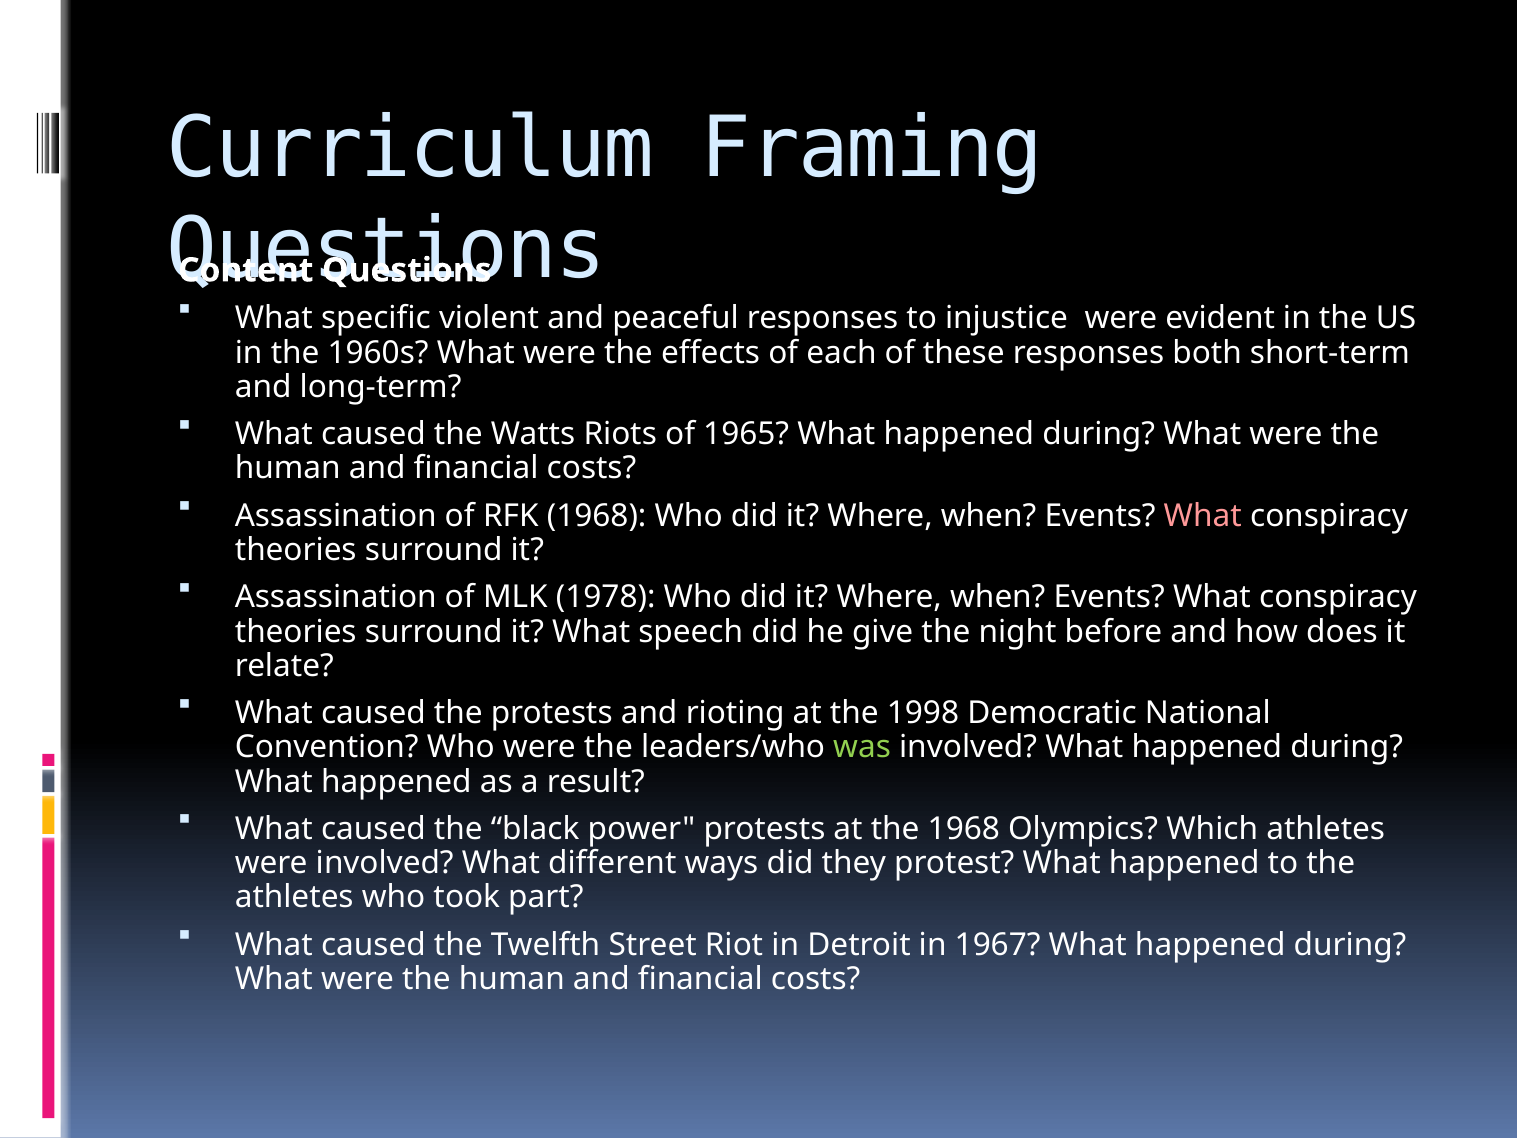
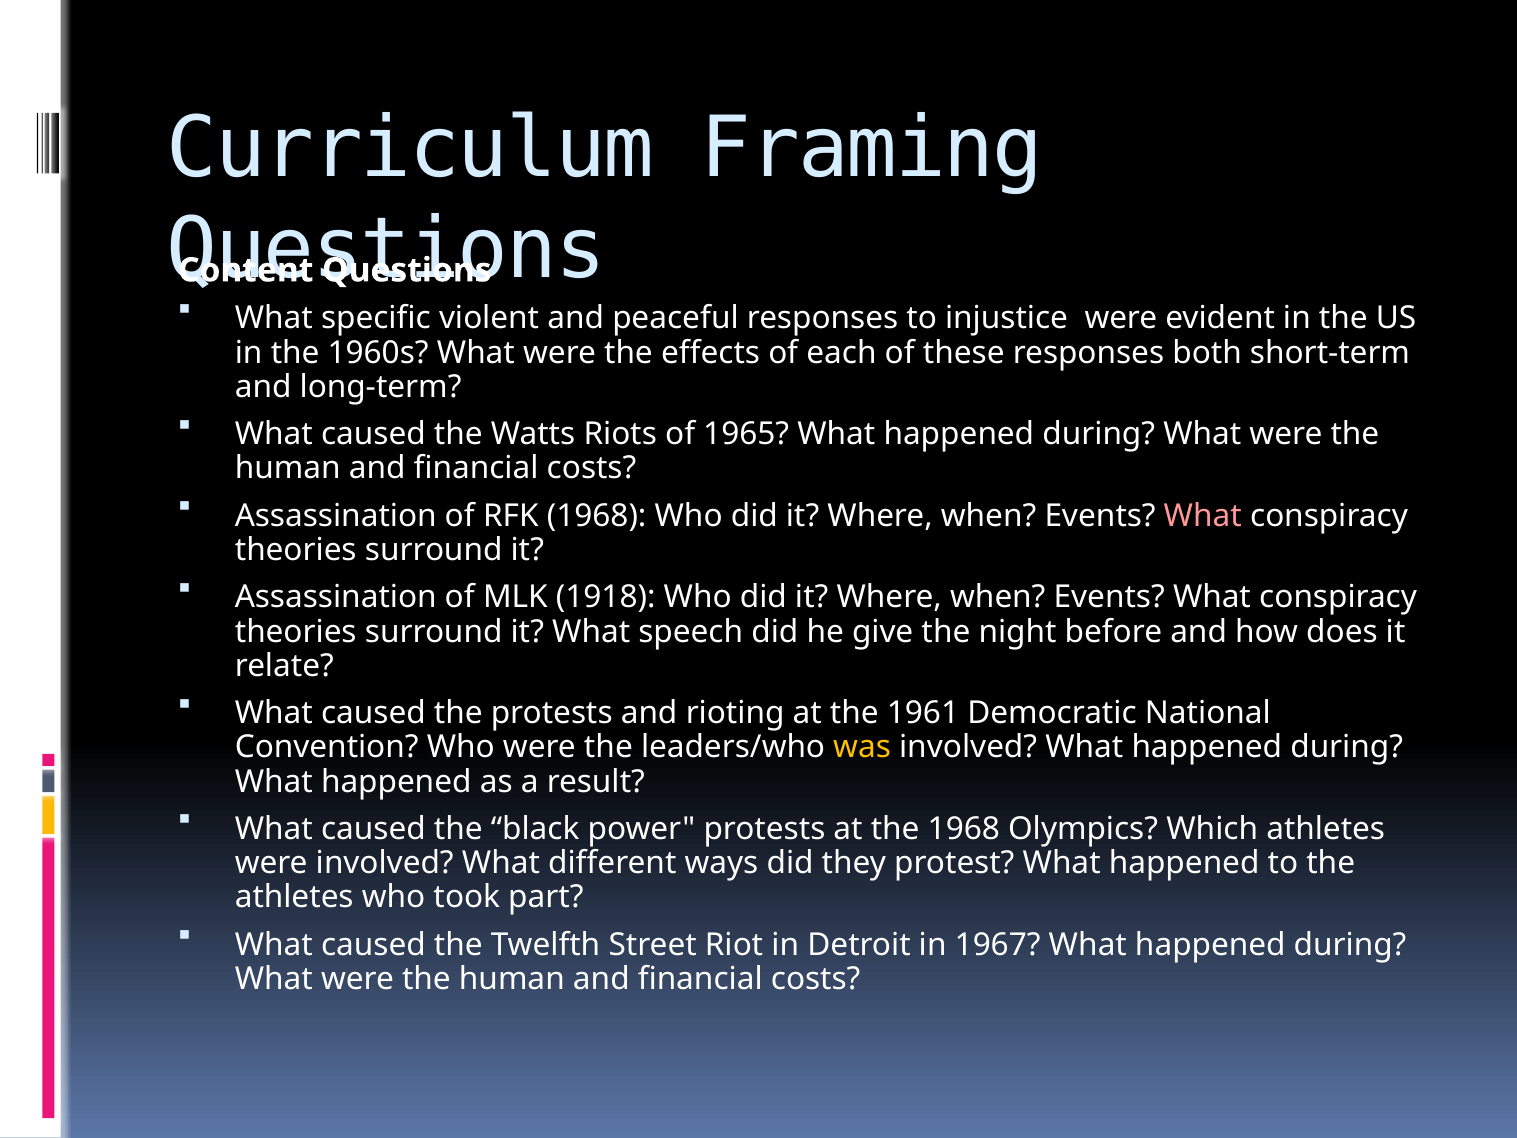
1978: 1978 -> 1918 (606, 597)
1998: 1998 -> 1961 (923, 713)
was colour: light green -> yellow (862, 747)
